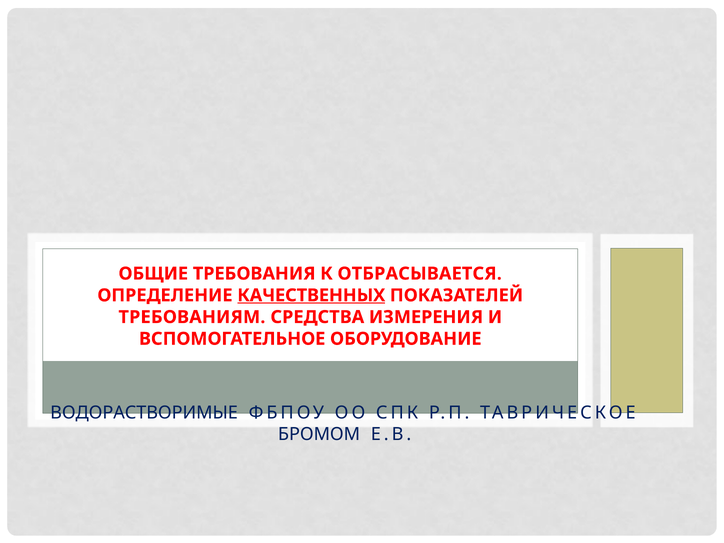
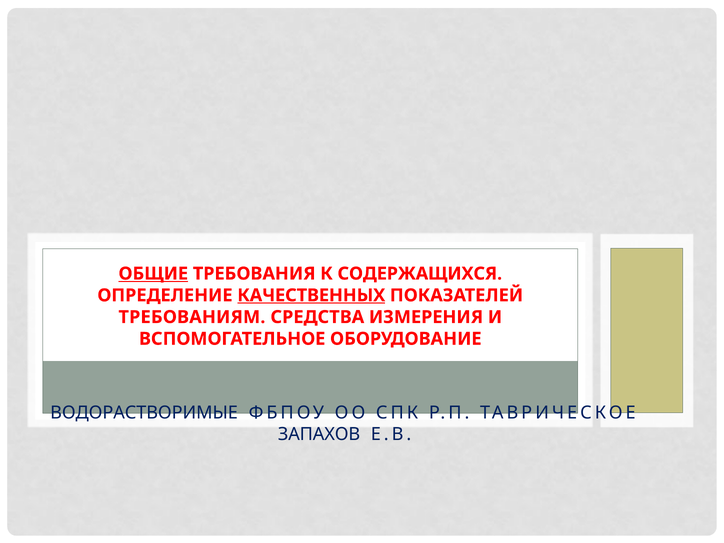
ОБЩИЕ underline: none -> present (153, 274)
ОТБРАСЫВАЕТСЯ: ОТБРАСЫВАЕТСЯ -> СОДЕРЖАЩИХСЯ (420, 274)
БРОМОМ: БРОМОМ -> ЗАПАХОВ (319, 434)
